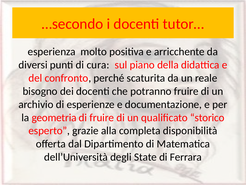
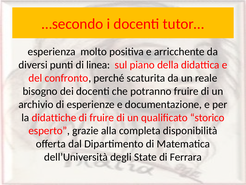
cura: cura -> linea (98, 65)
geometria: geometria -> didattiche (54, 117)
